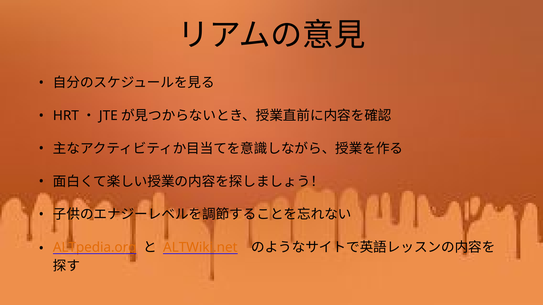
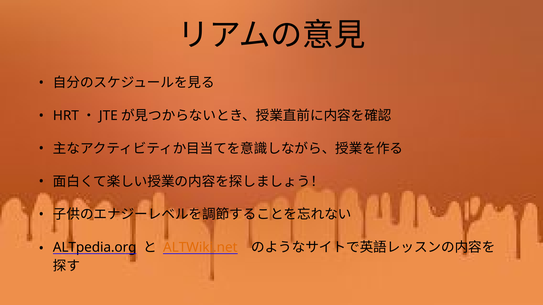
ALTpedia.org colour: orange -> black (95, 248)
